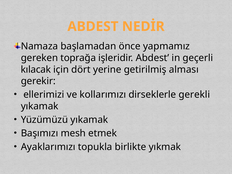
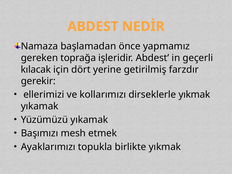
alması: alması -> farzdır (184, 69)
dirseklerle gerekli: gerekli -> yıkmak (194, 95)
